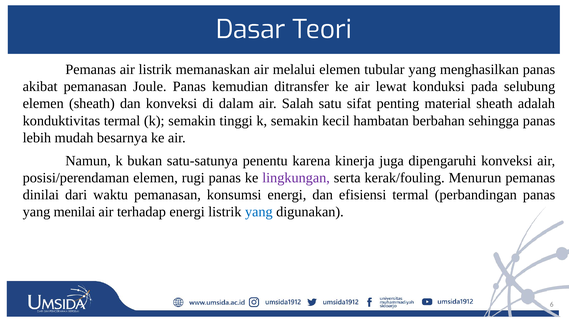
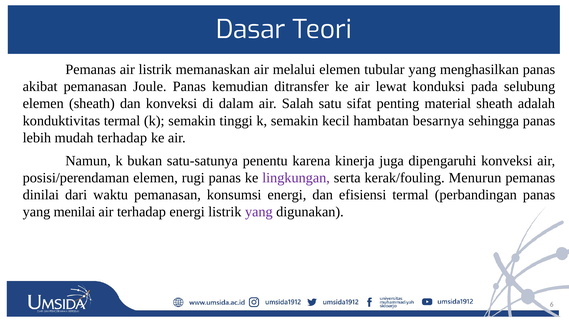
berbahan: berbahan -> besarnya (439, 121)
mudah besarnya: besarnya -> terhadap (122, 138)
yang colour: blue -> purple (259, 212)
